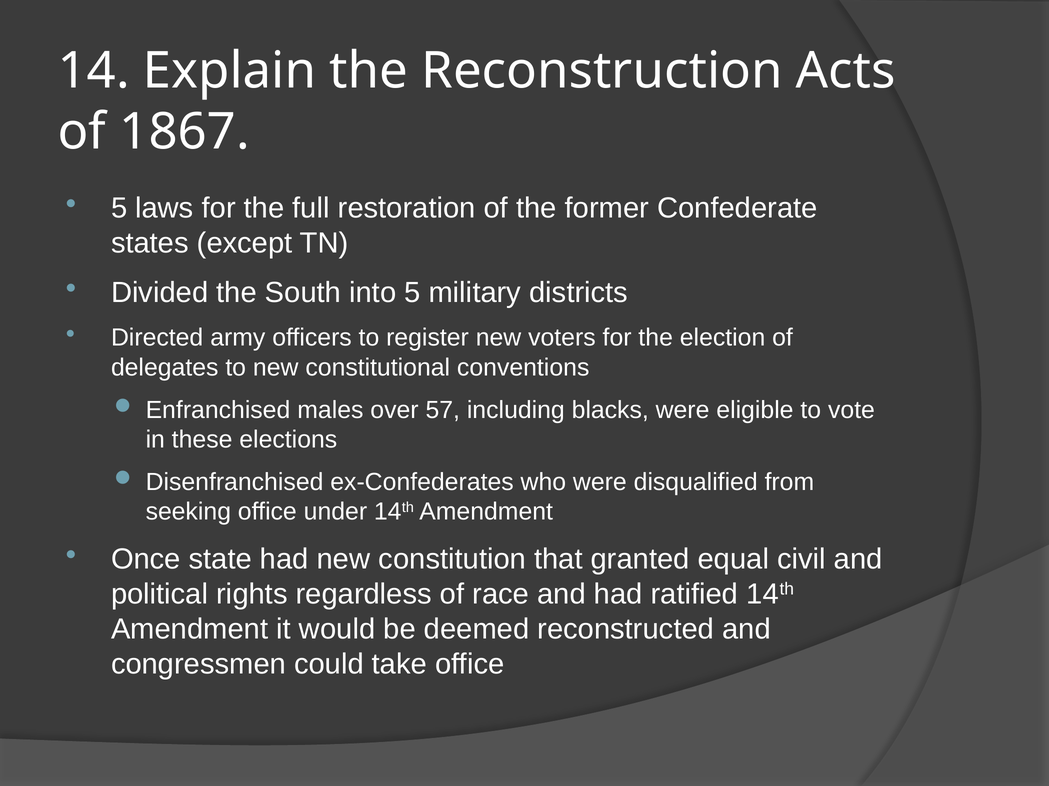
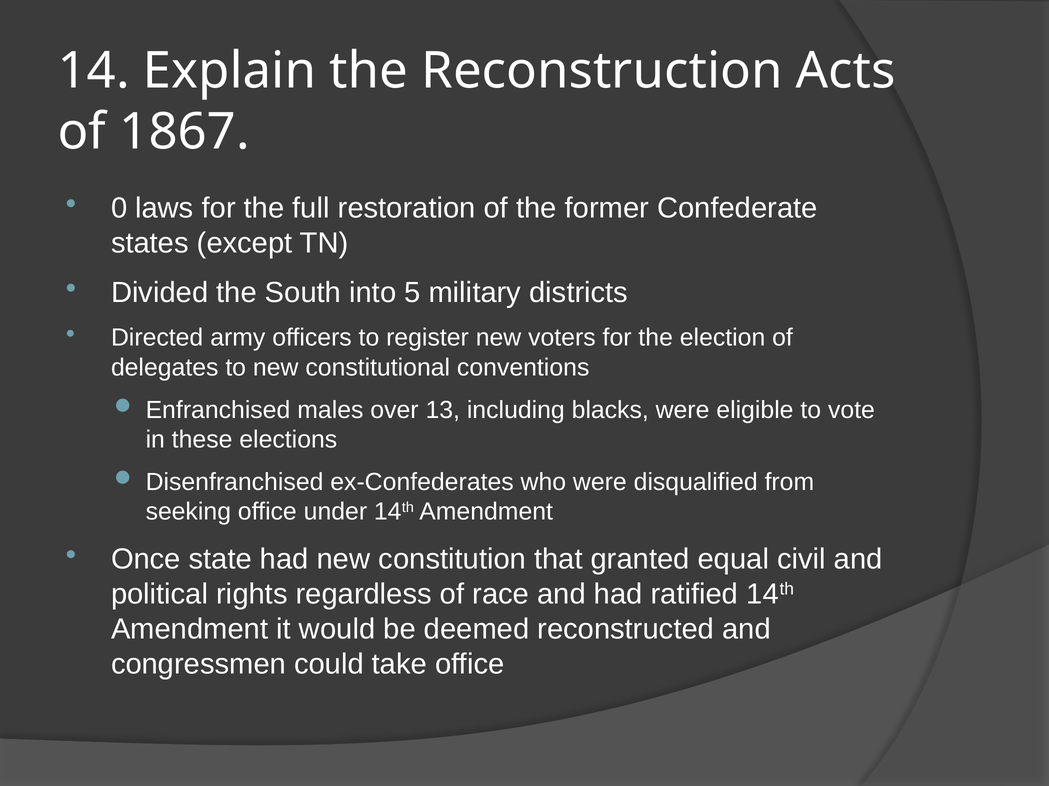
5: 5 -> 0 (119, 208)
57: 57 -> 13 (443, 410)
